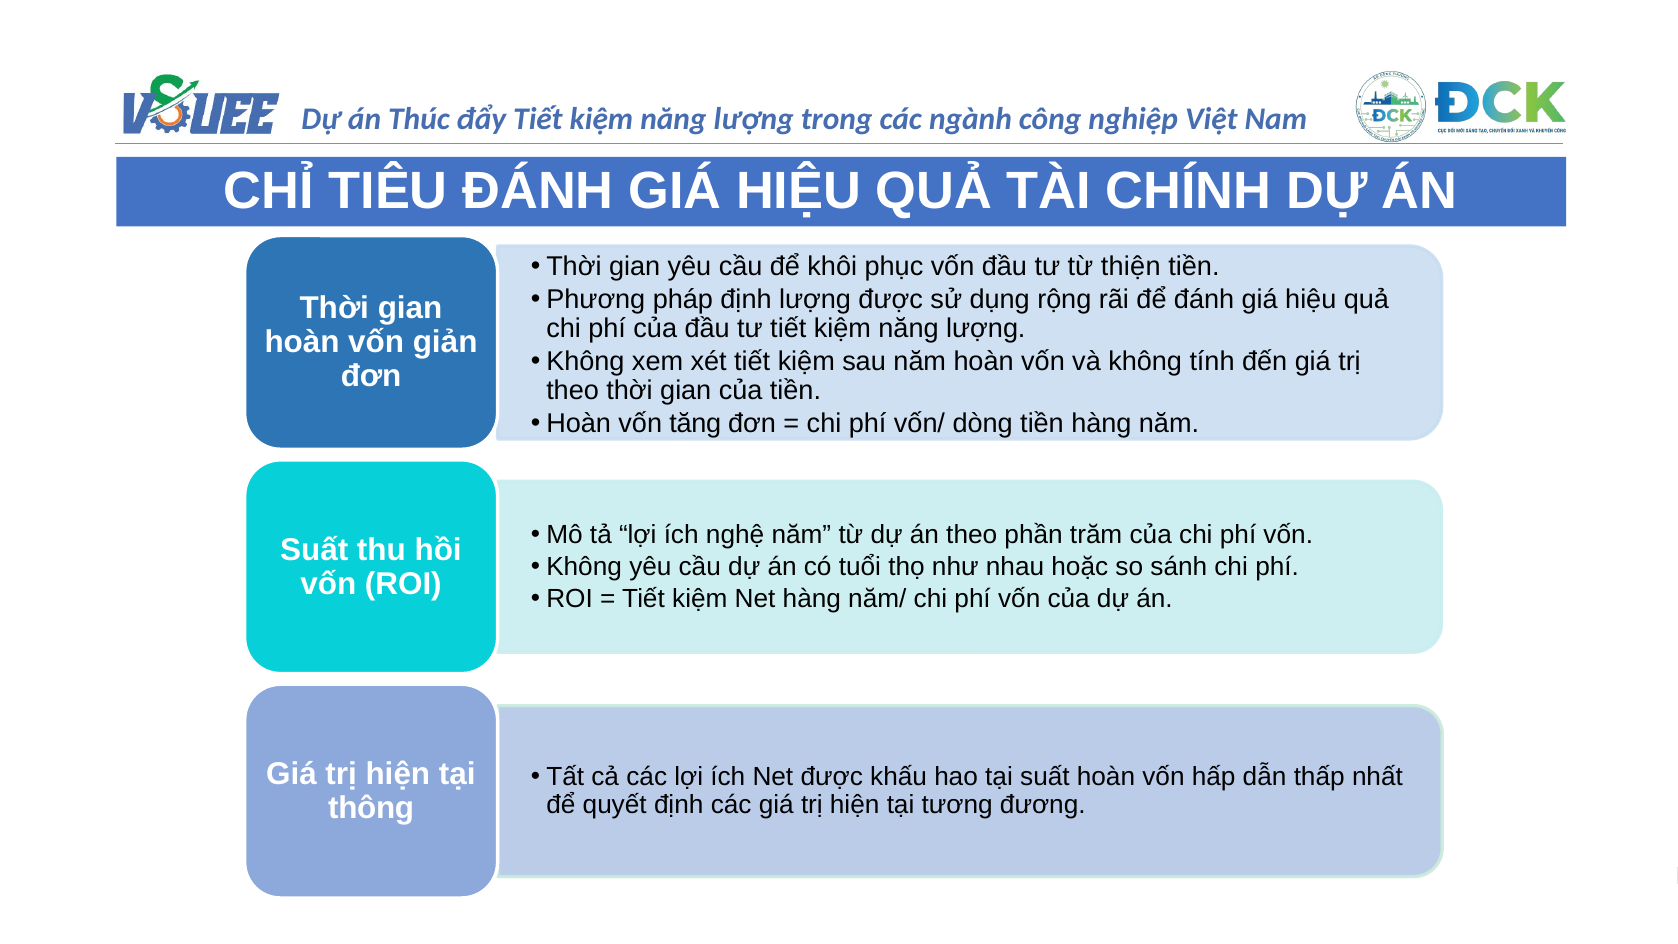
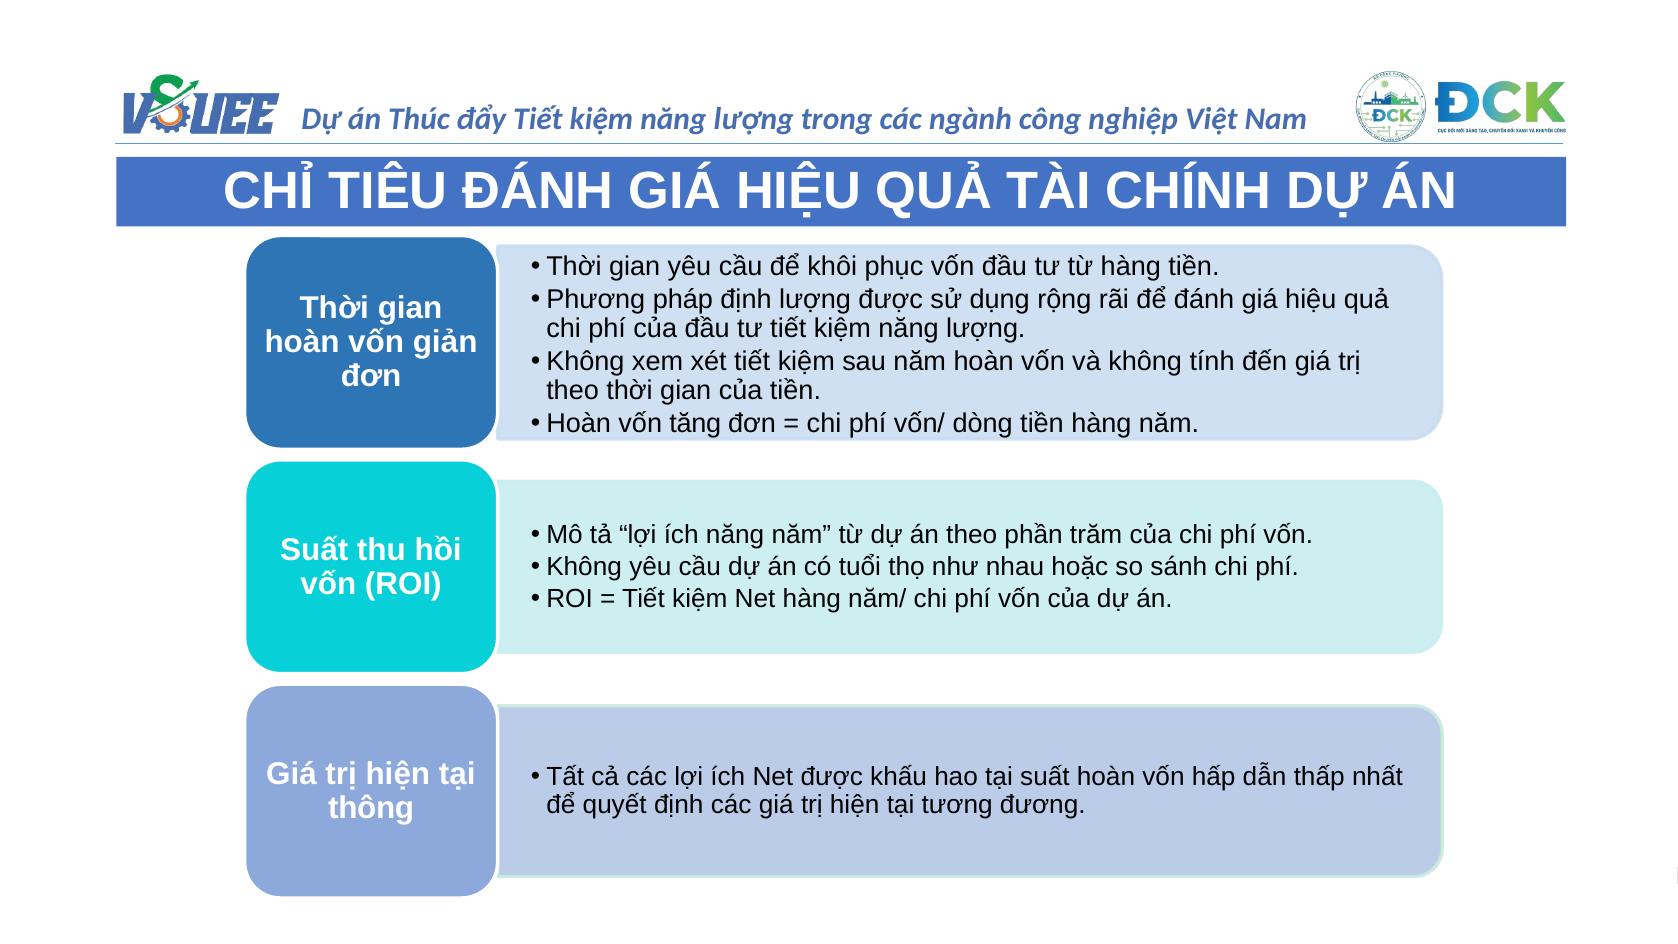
từ thiện: thiện -> hàng (1131, 266)
ích nghệ: nghệ -> năng (735, 535)
